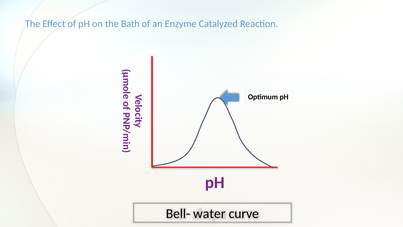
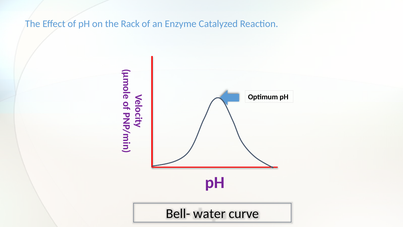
Bath: Bath -> Rack (130, 24)
